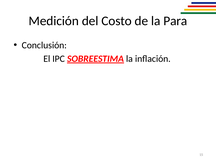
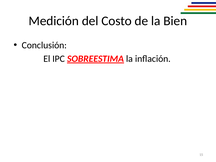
Para: Para -> Bien (175, 21)
